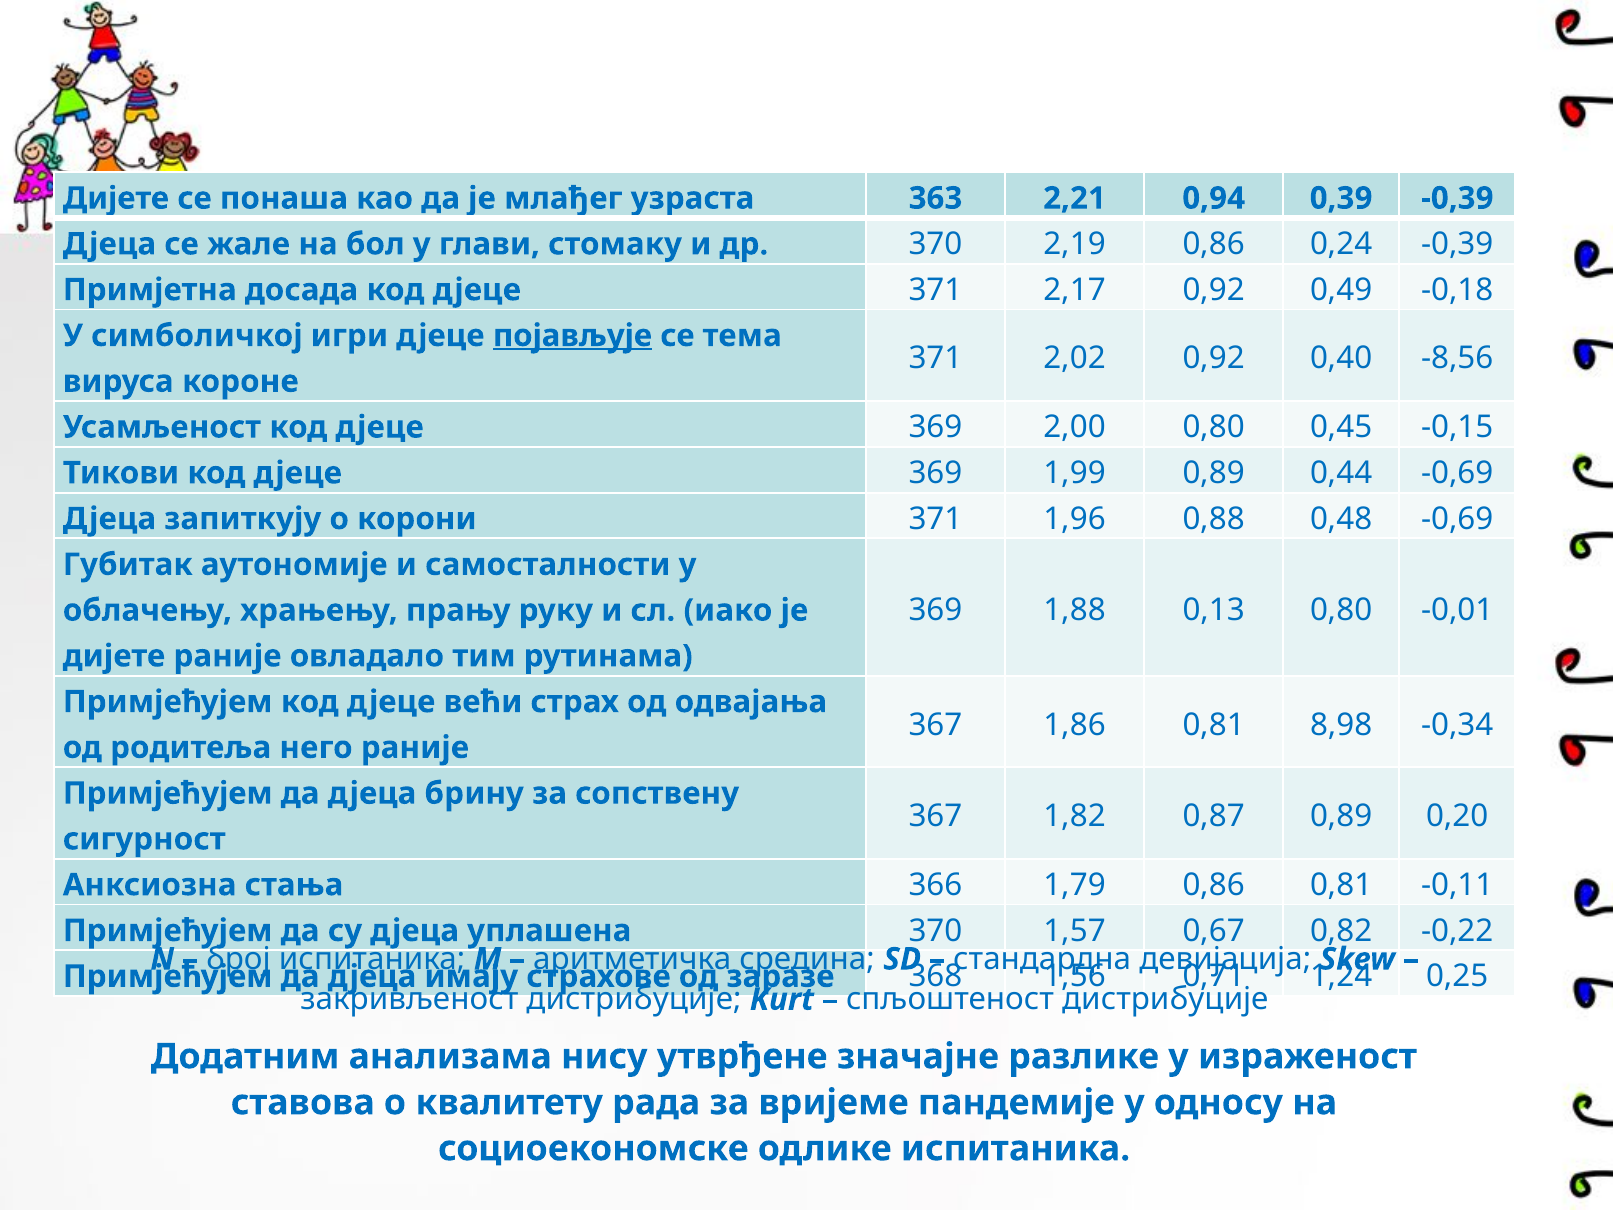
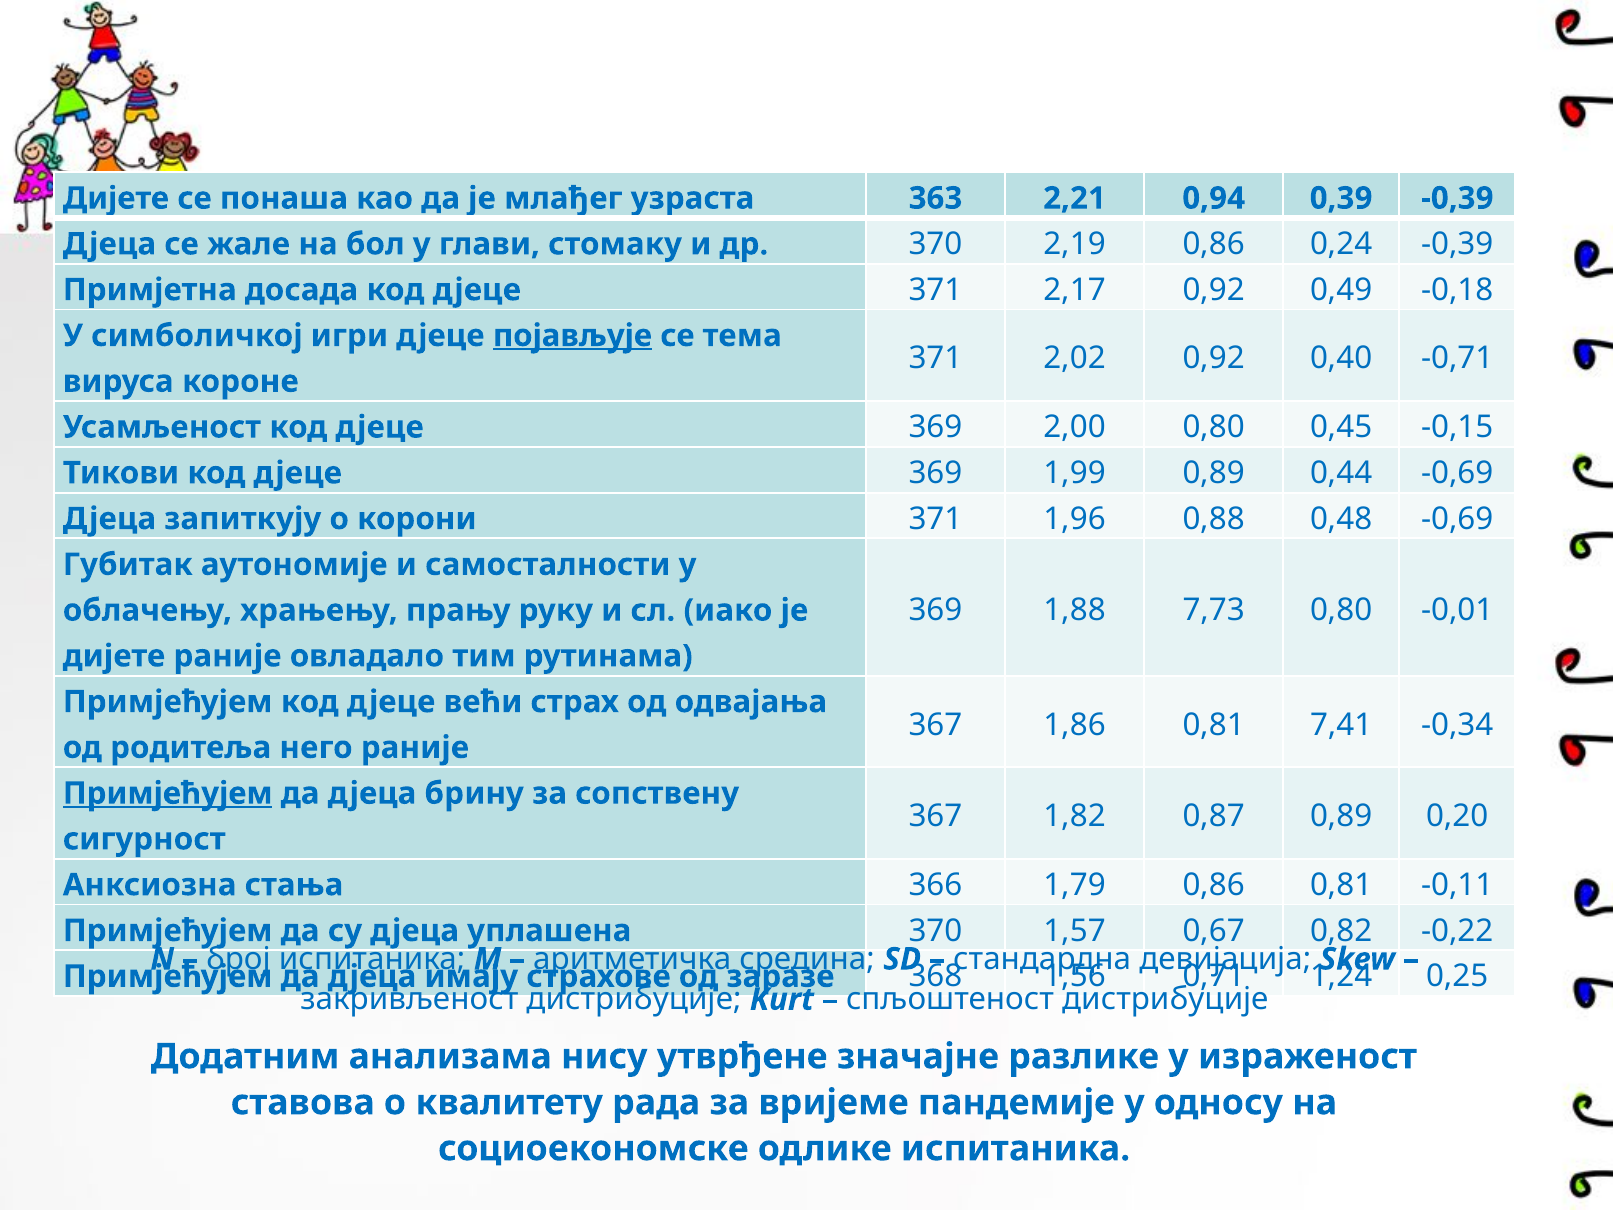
-8,56: -8,56 -> -0,71 (1457, 358)
0,13: 0,13 -> 7,73 (1214, 610)
8,98: 8,98 -> 7,41 (1341, 725)
Примјећујем underline: none -> present (168, 793)
